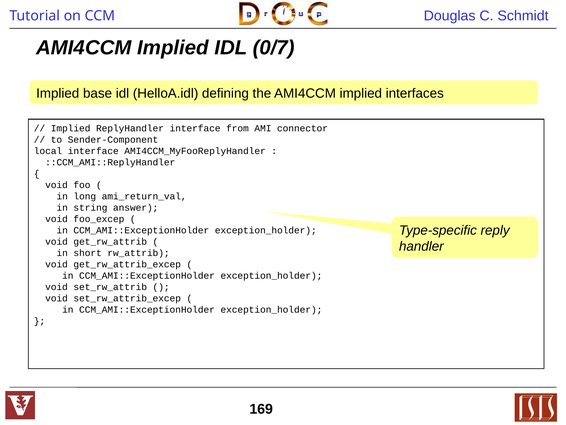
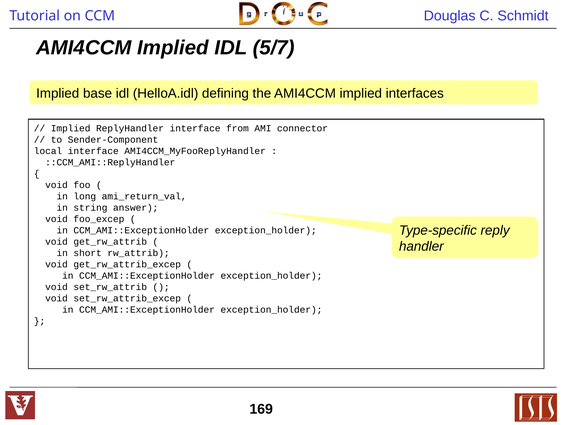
0/7: 0/7 -> 5/7 (274, 48)
